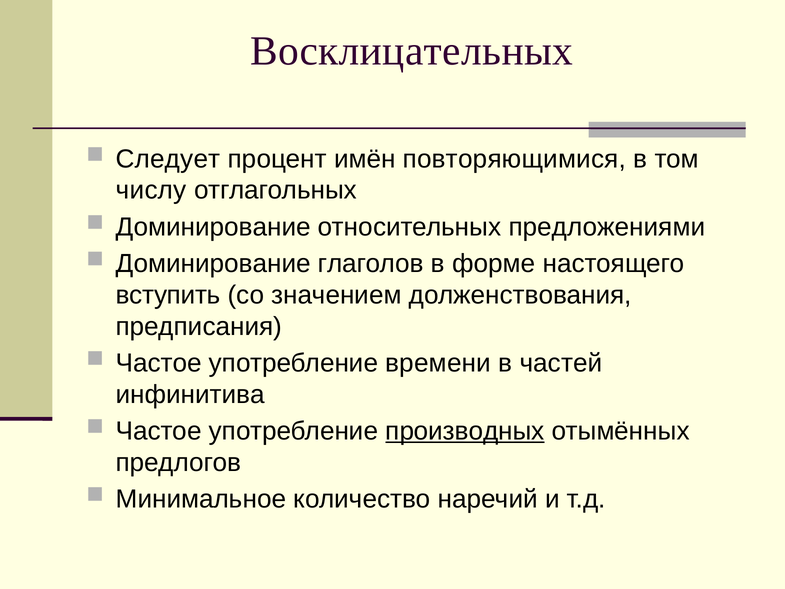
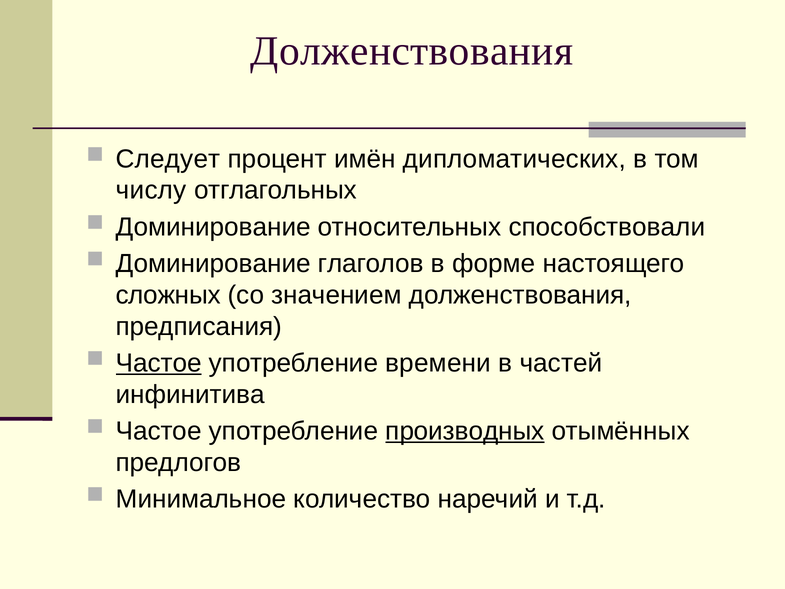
Восклицательных: Восклицательных -> Долженствования (412, 51)
повторяющимися: повторяющимися -> дипломатических (514, 159)
предложениями: предложениями -> способствовали (607, 227)
вступить: вступить -> сложных (168, 295)
Частое underline: none -> present (159, 363)
